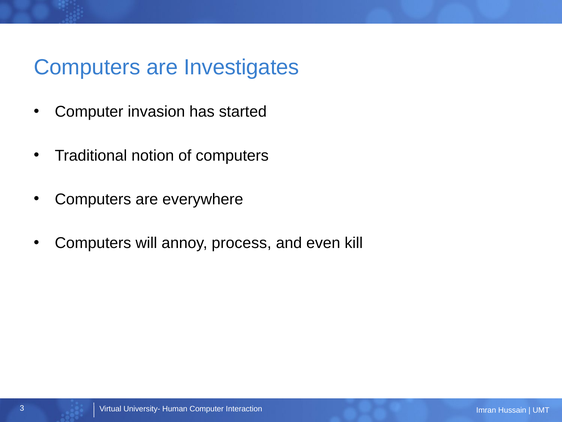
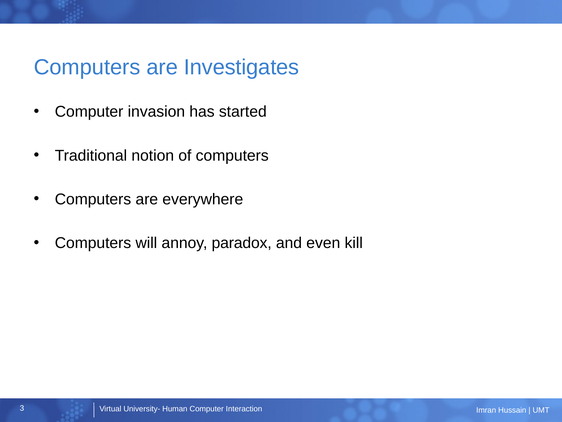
process: process -> paradox (242, 243)
